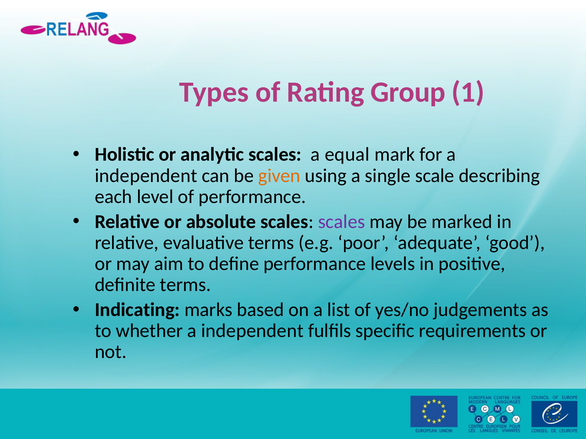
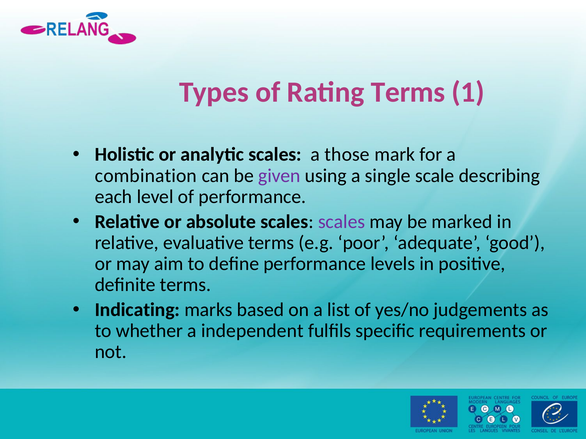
Rating Group: Group -> Terms (408, 92)
equal: equal -> those (347, 155)
independent: independent -> combination (146, 176)
given colour: orange -> purple (279, 176)
